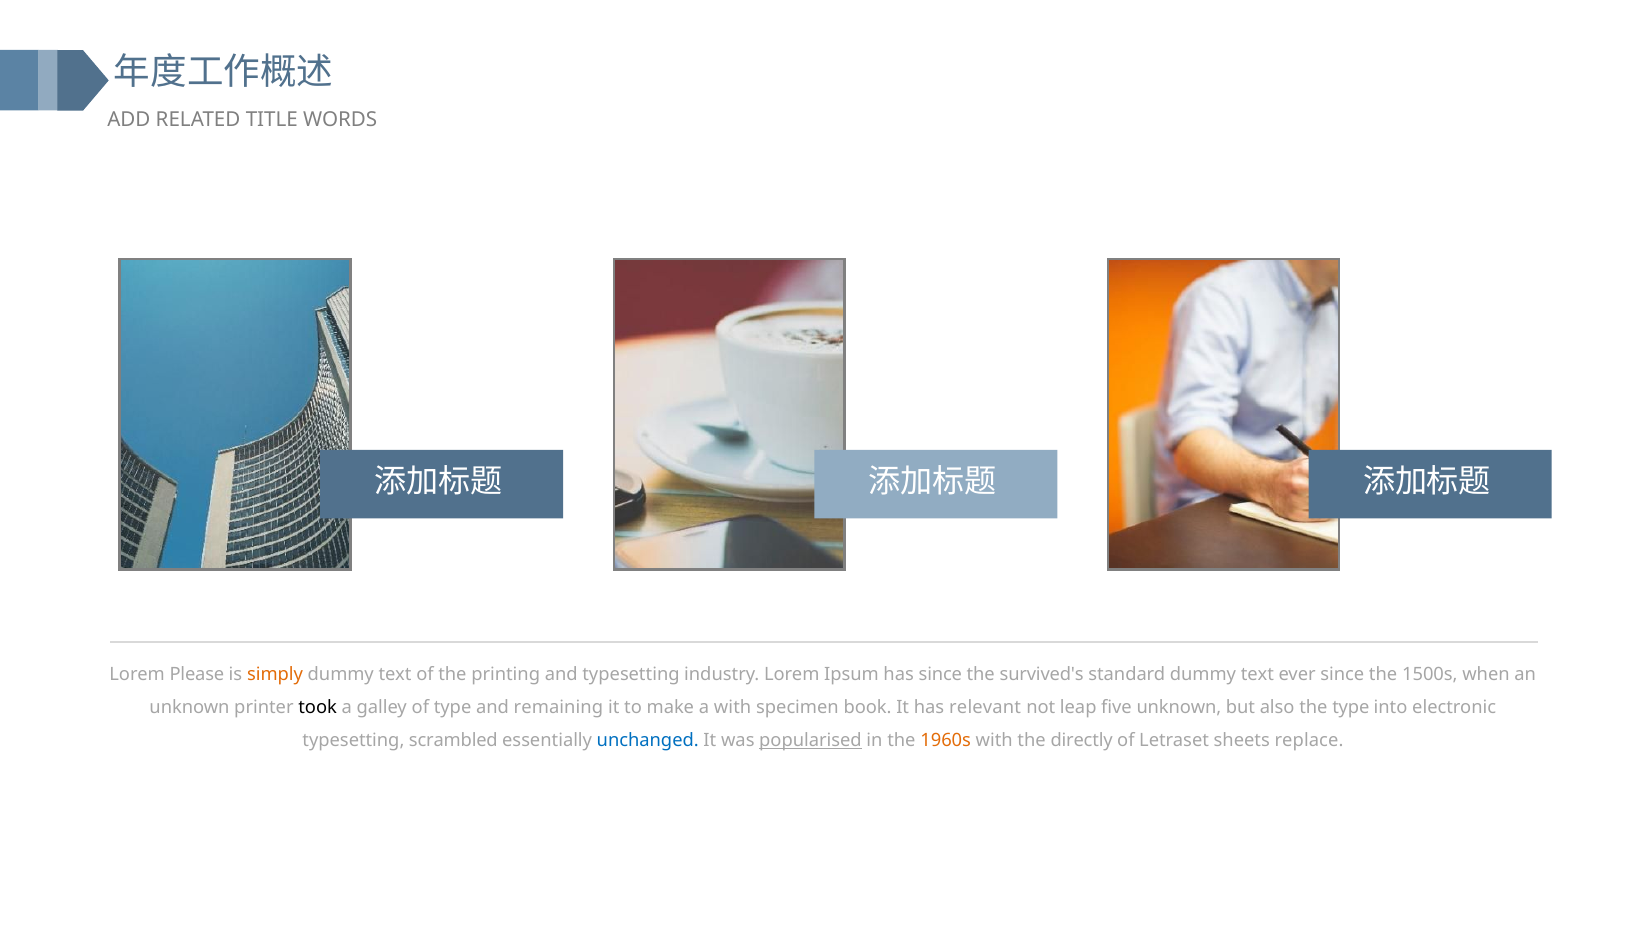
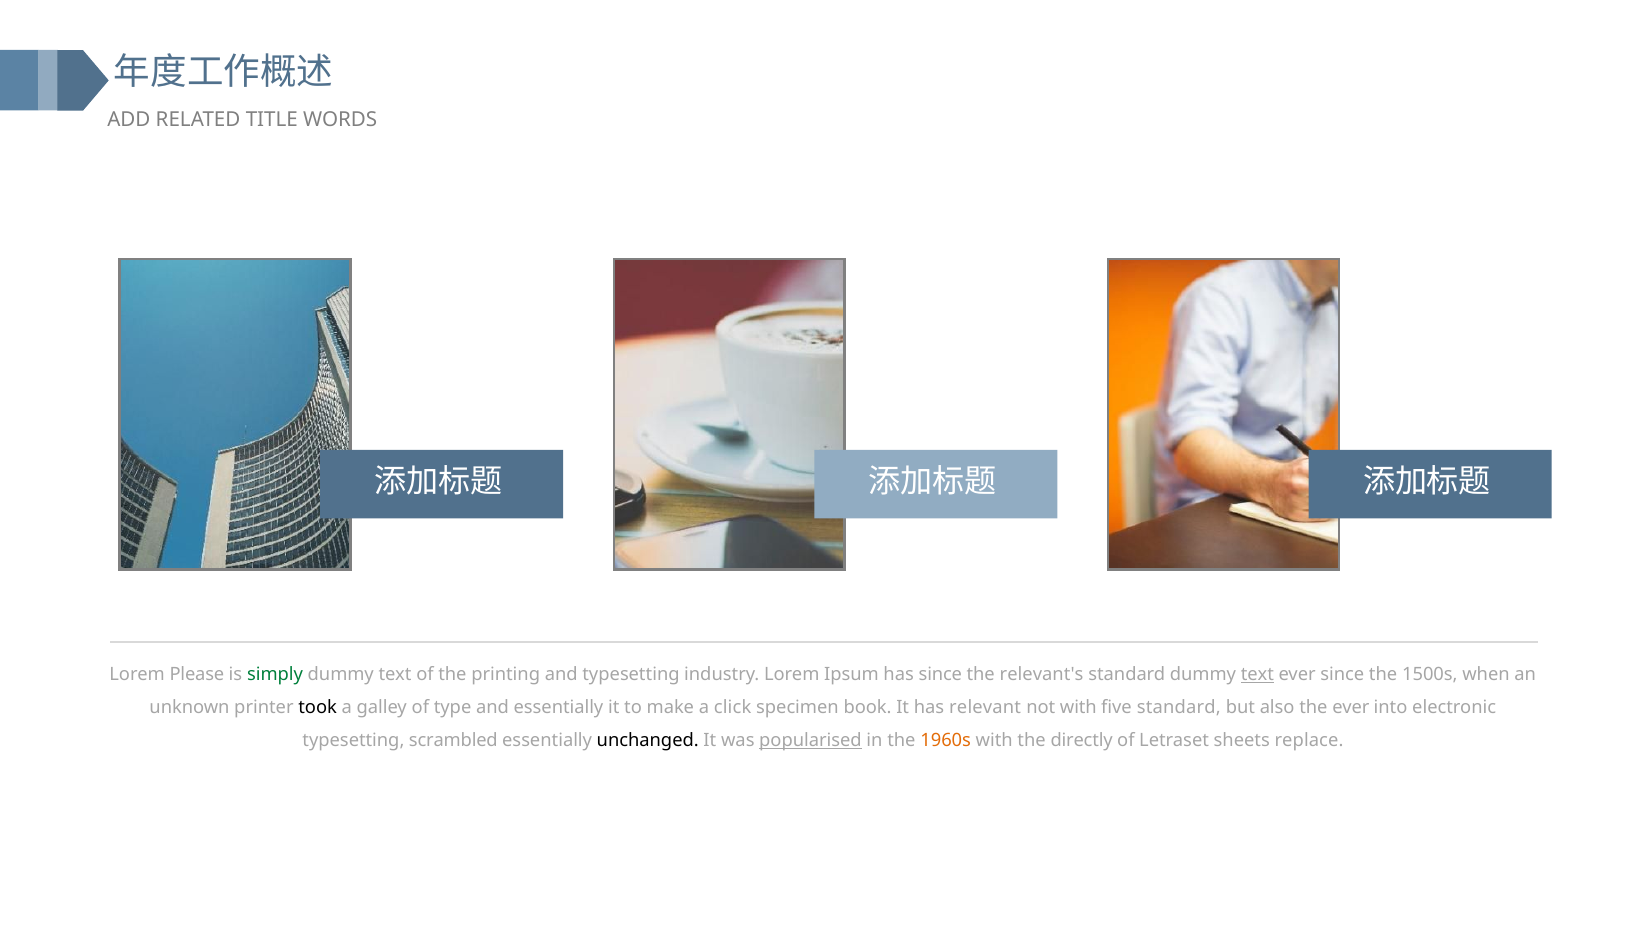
simply colour: orange -> green (275, 675)
survived's: survived's -> relevant's (1042, 675)
text underline: none -> present (1257, 675)
and remaining: remaining -> essentially (558, 708)
a with: with -> click (733, 708)
not leap: leap -> with (1078, 708)
five unknown: unknown -> standard (1179, 708)
the type: type -> ever (1351, 708)
unchanged colour: blue -> black (648, 740)
